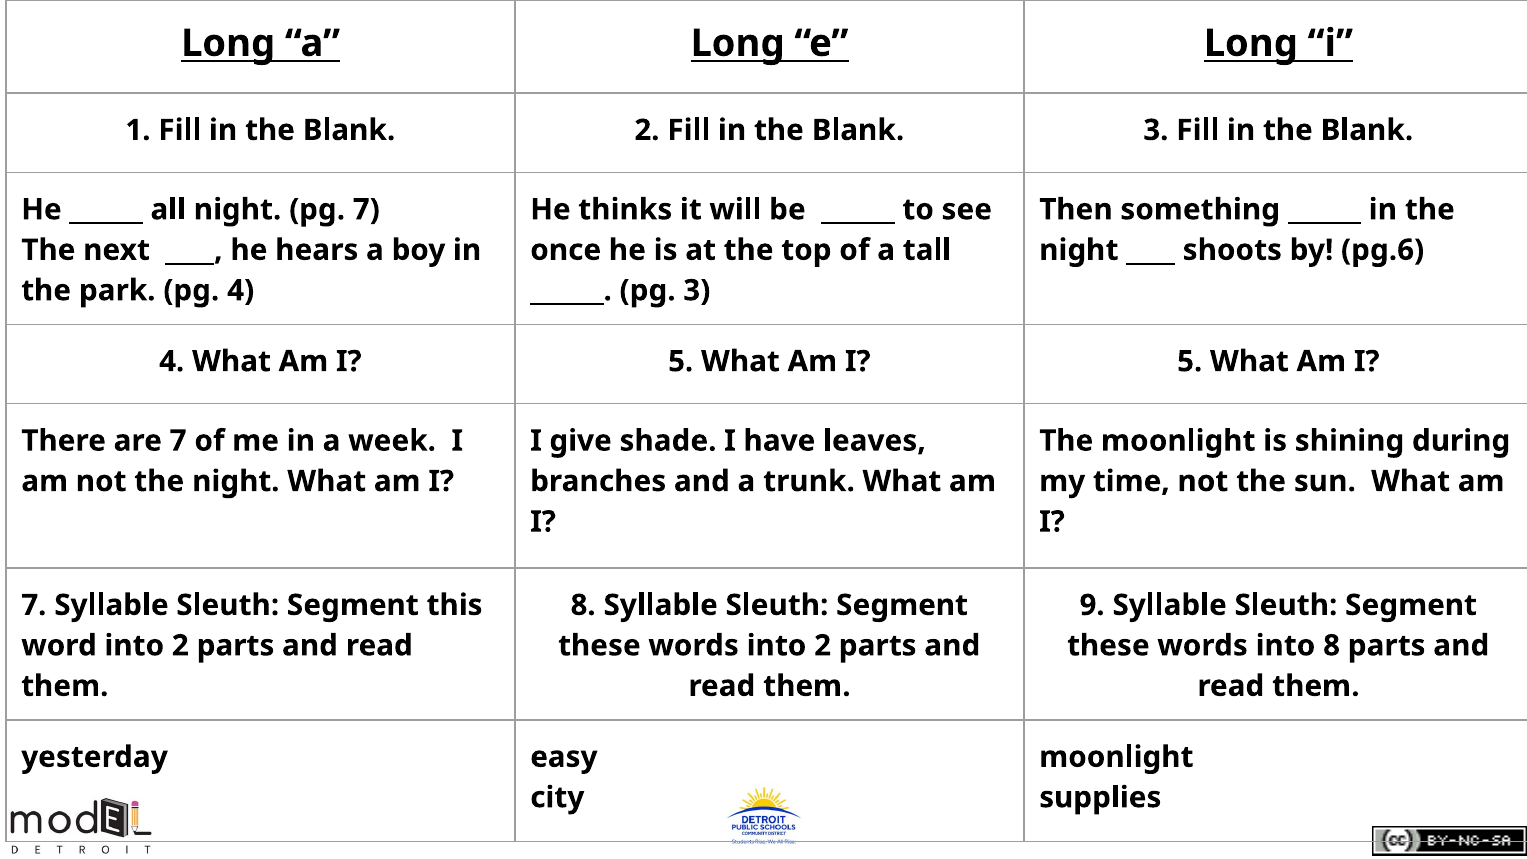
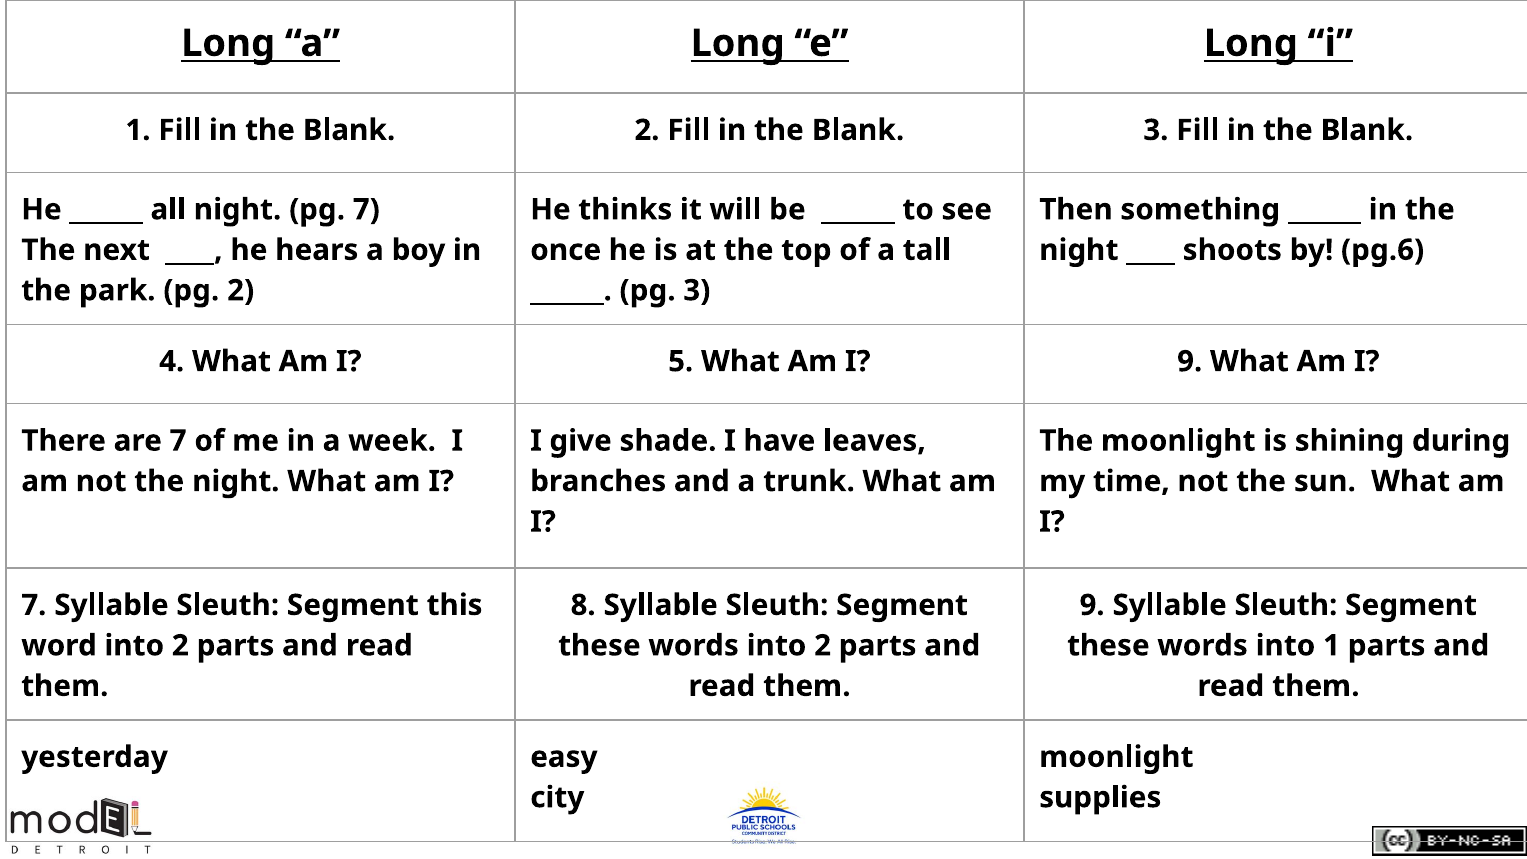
pg 4: 4 -> 2 (241, 290)
5: 5 -> 9 (1190, 361)
into 8: 8 -> 1 (1332, 646)
